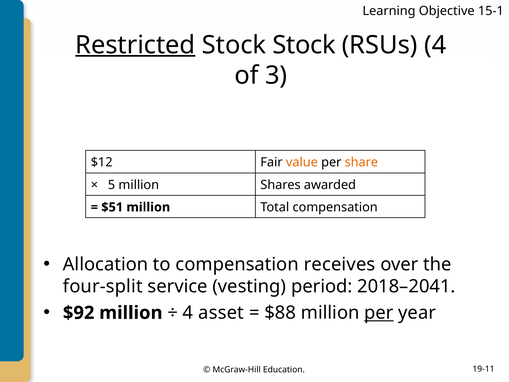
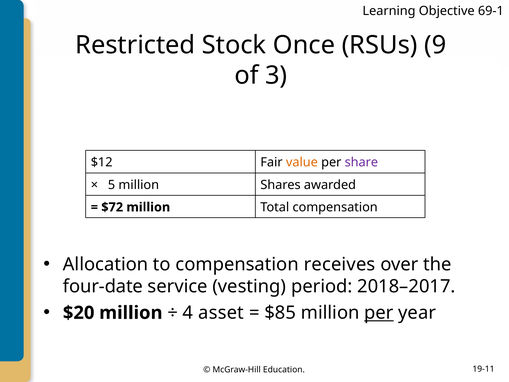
15-1: 15-1 -> 69-1 (491, 11)
Restricted underline: present -> none (135, 45)
Stock Stock: Stock -> Once (304, 45)
RSUs 4: 4 -> 9 (435, 45)
share colour: orange -> purple (361, 162)
$51: $51 -> $72 (112, 207)
four-split: four-split -> four-date (103, 286)
2018–2041: 2018–2041 -> 2018–2017 (406, 286)
$92: $92 -> $20 (79, 313)
$88: $88 -> $85 (280, 313)
